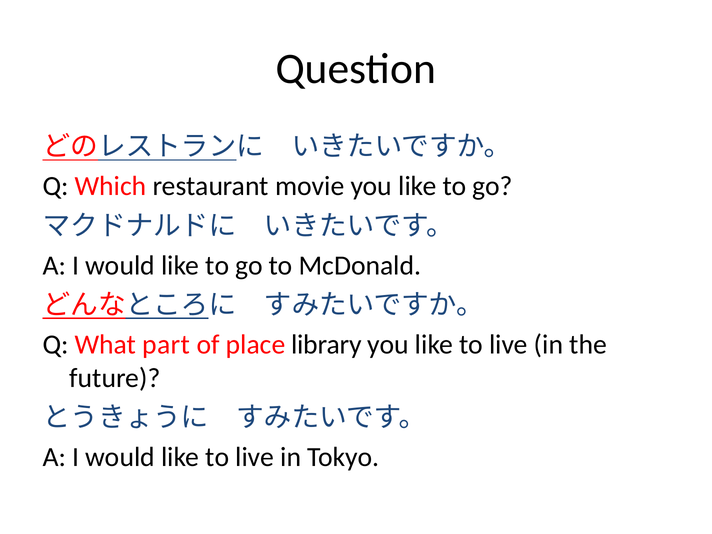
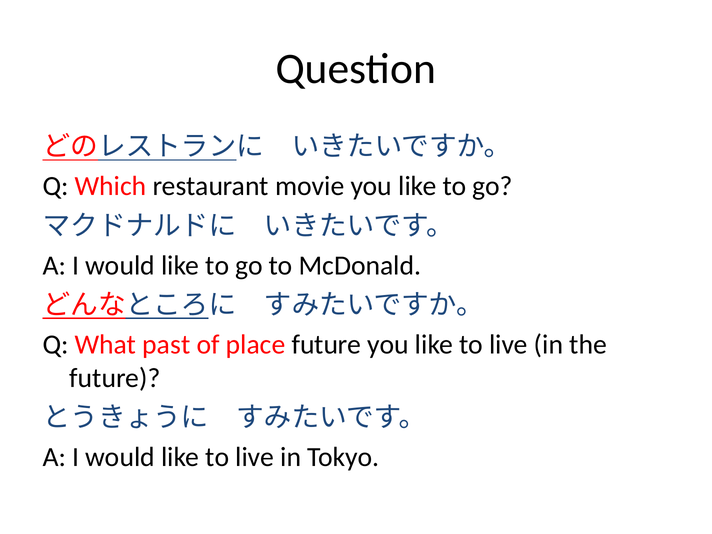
part: part -> past (166, 345)
place library: library -> future (326, 345)
